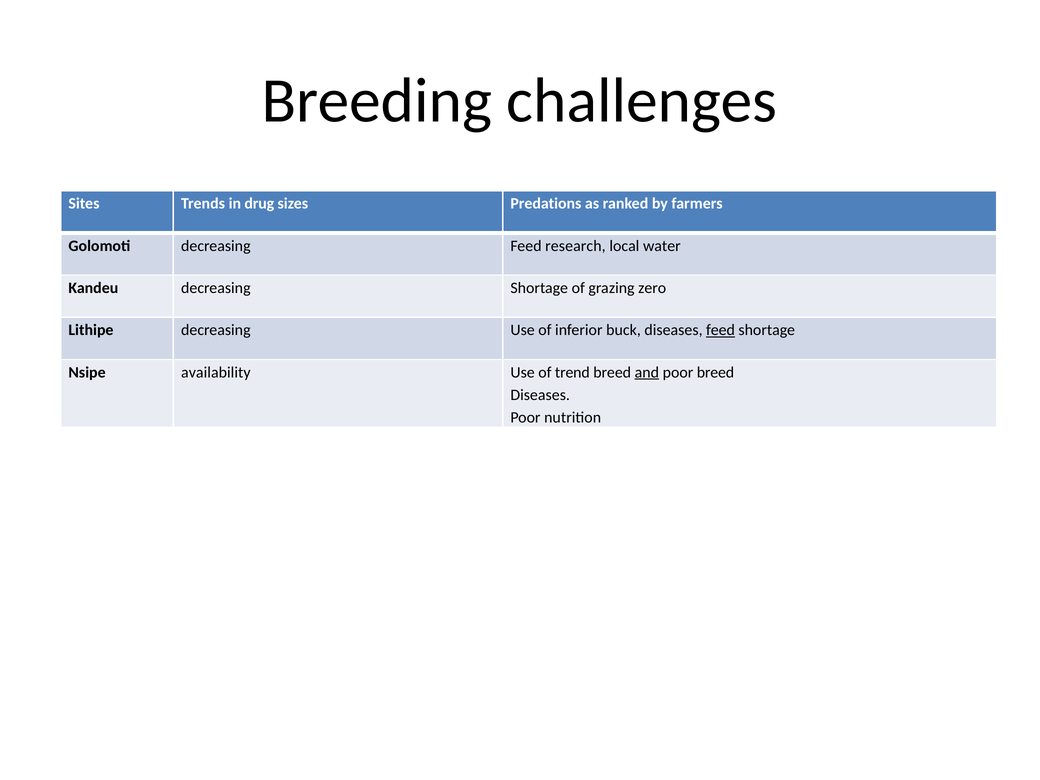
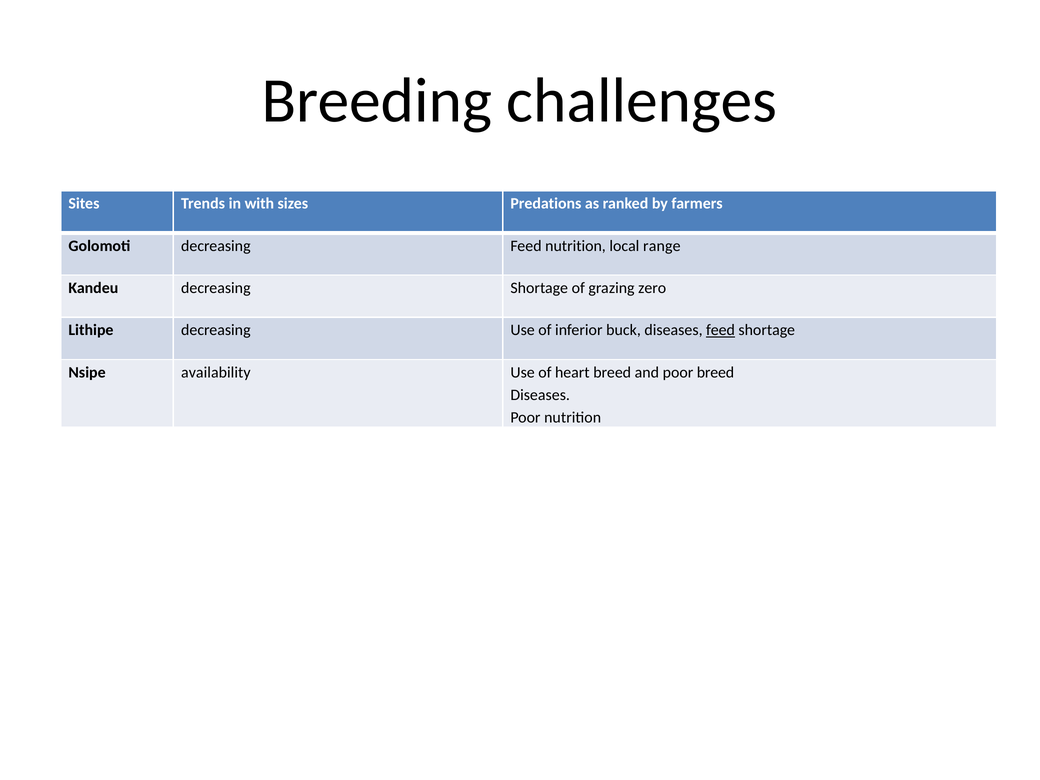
drug: drug -> with (259, 204)
Feed research: research -> nutrition (576, 246)
water: water -> range (662, 246)
trend: trend -> heart (572, 372)
and underline: present -> none (647, 372)
